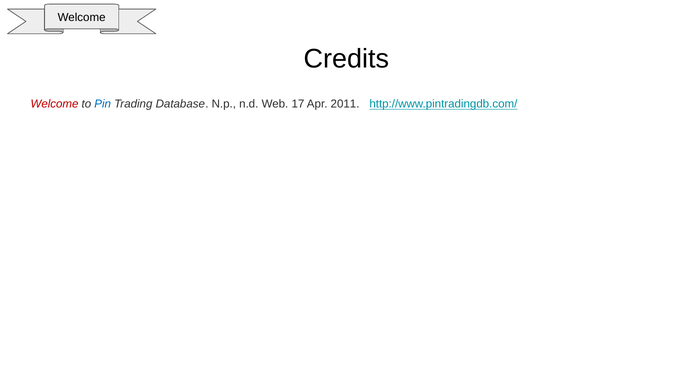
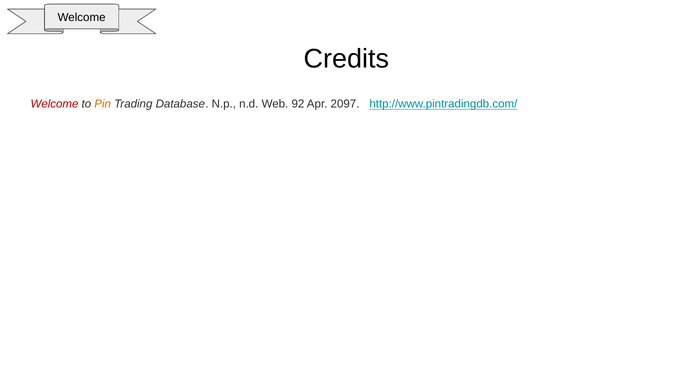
Pin colour: blue -> orange (103, 104)
17: 17 -> 92 (298, 104)
2011: 2011 -> 2097 (345, 104)
